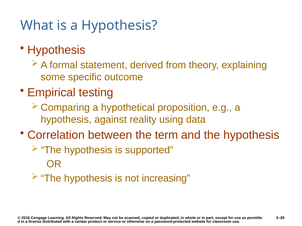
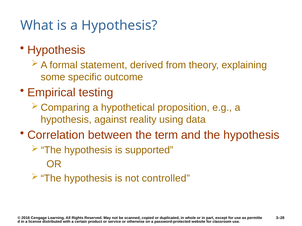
increasing: increasing -> controlled (166, 179)
